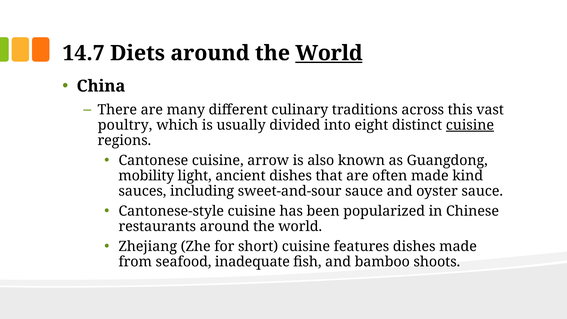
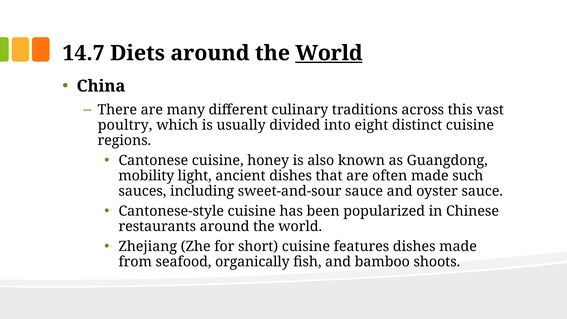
cuisine underline: present -> none (470, 125)
arrow: arrow -> honey (268, 160)
kind: kind -> such (468, 176)
inadequate: inadequate -> organically (252, 262)
